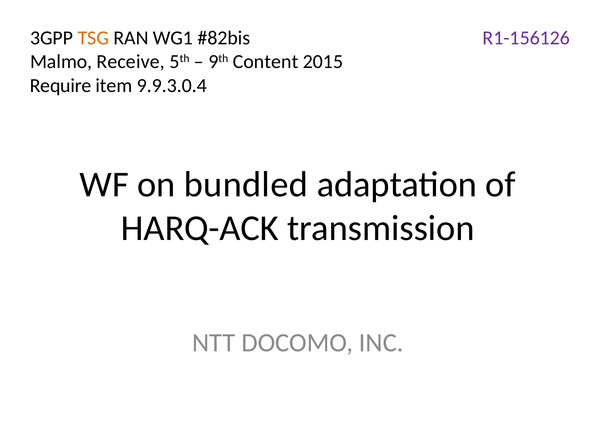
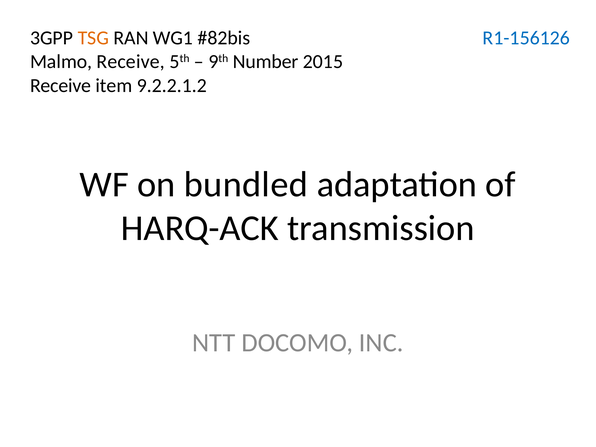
R1-156126 colour: purple -> blue (526, 38)
Content: Content -> Number (266, 62)
Require: Require -> Receive (61, 86)
9.9.3.0.4: 9.9.3.0.4 -> 9.2.2.1.2 (172, 86)
